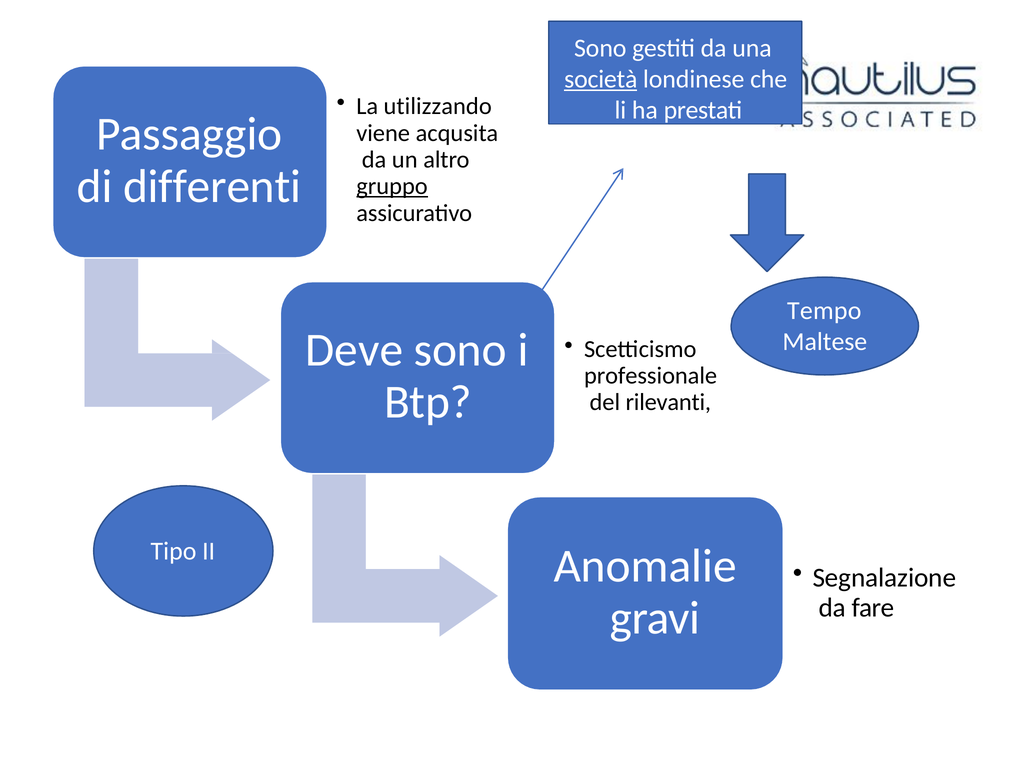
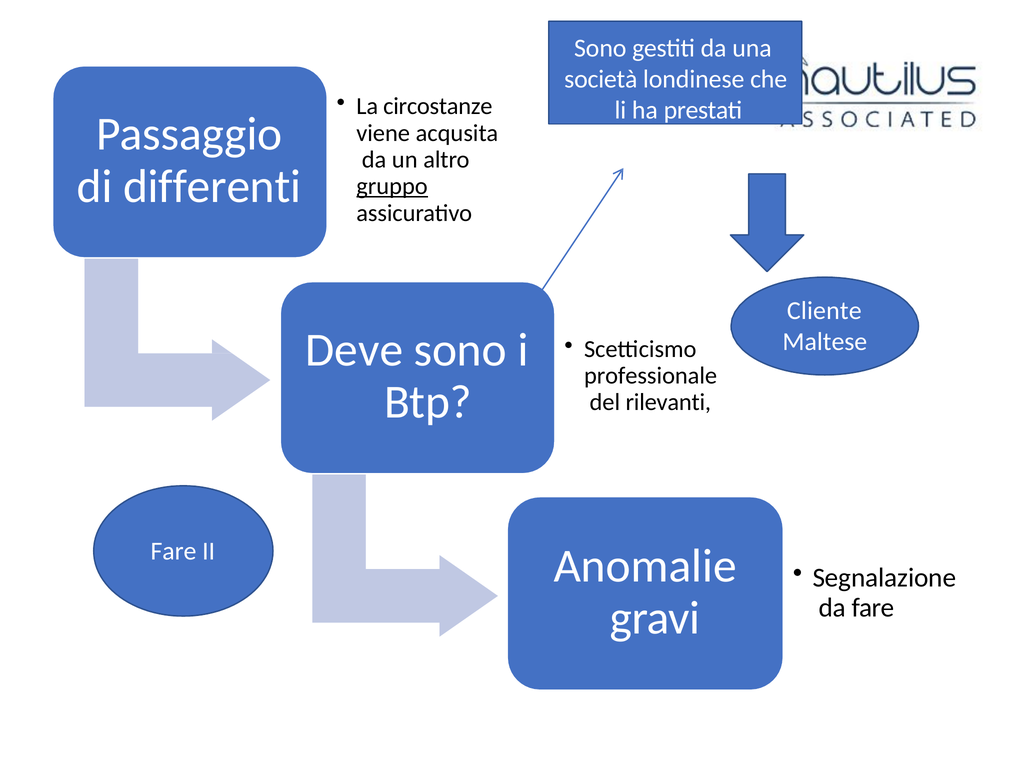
società underline: present -> none (601, 79)
utilizzando: utilizzando -> circostanze (438, 106)
Tempo: Tempo -> Cliente (824, 311)
Tipo: Tipo -> Fare (174, 551)
